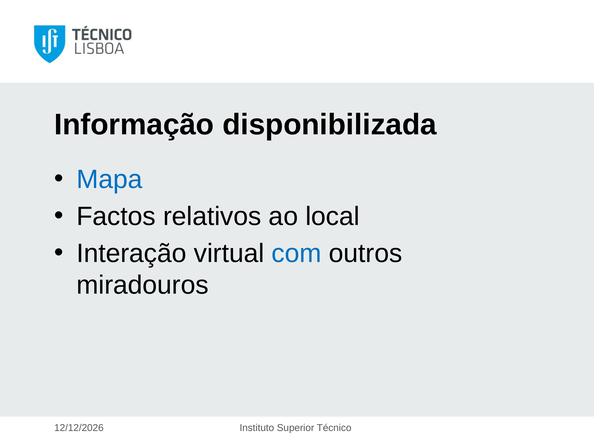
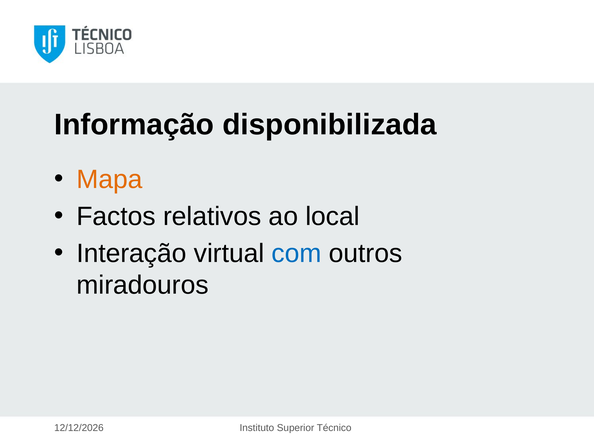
Mapa colour: blue -> orange (110, 179)
